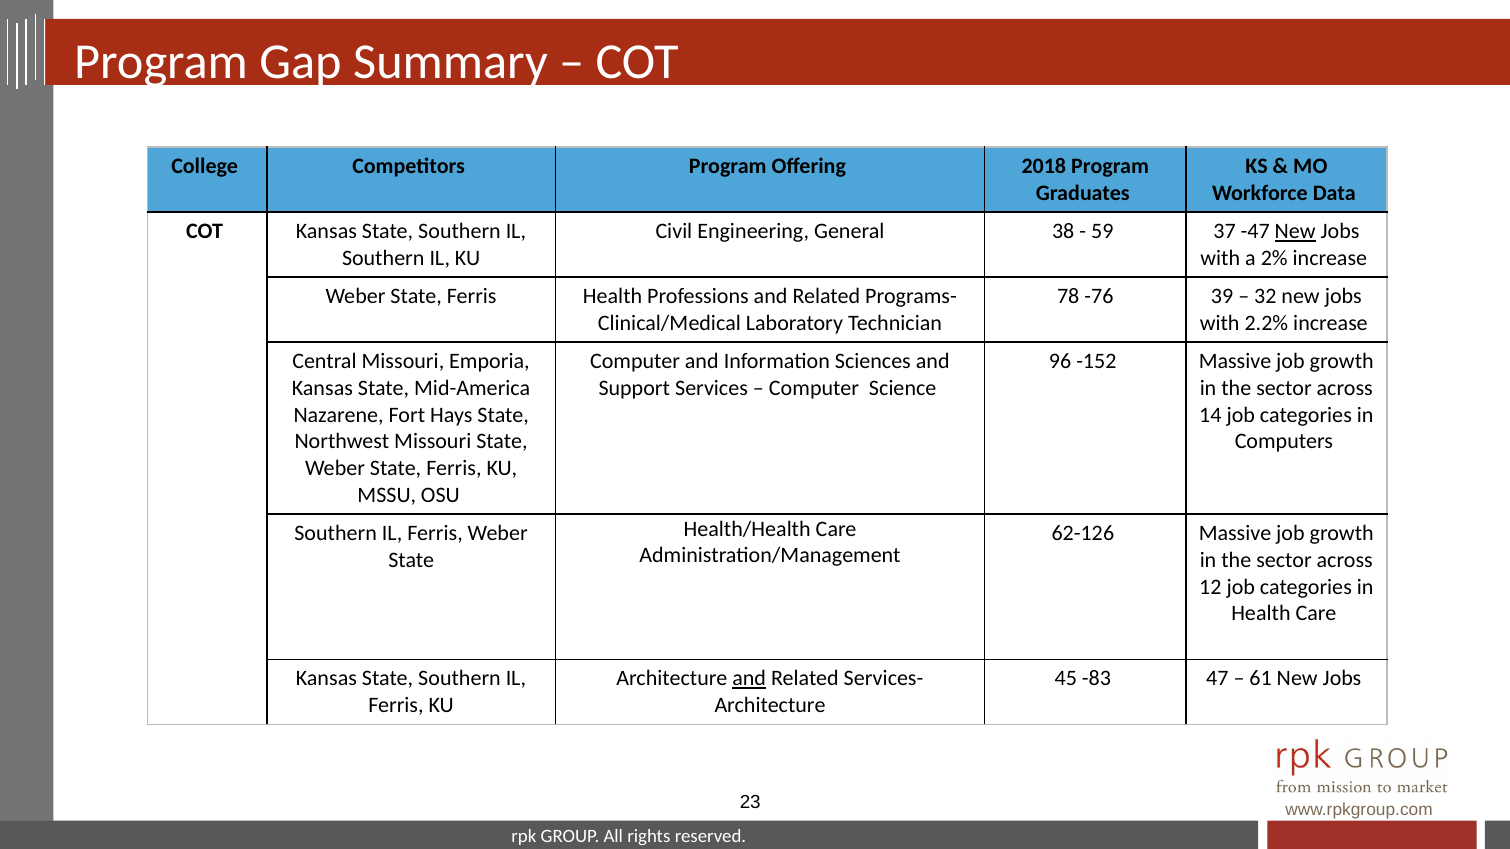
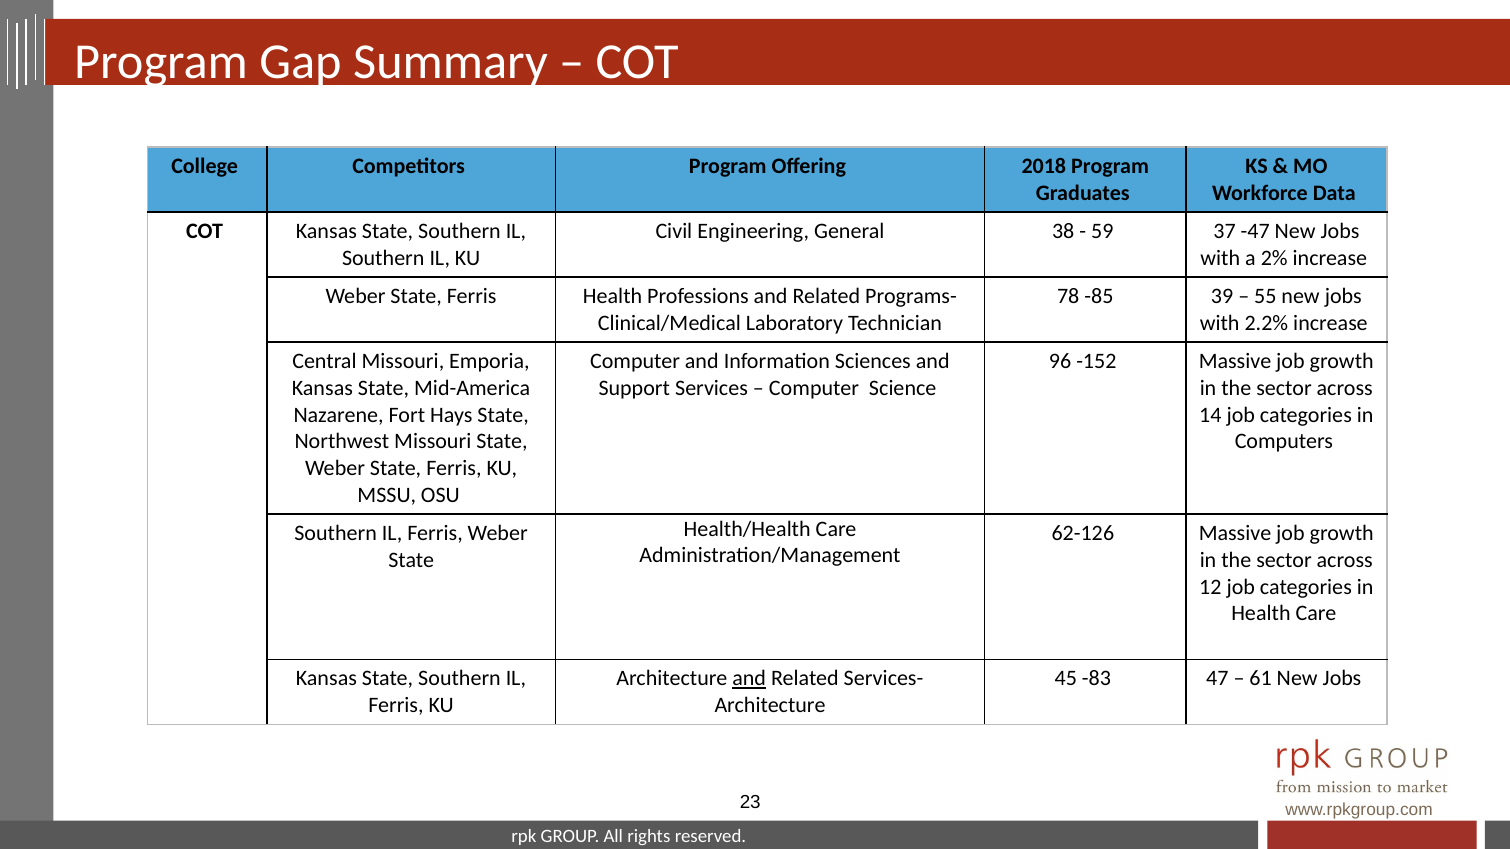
New underline: present -> none (1295, 232)
-76: -76 -> -85 (1099, 296)
32: 32 -> 55 (1265, 296)
